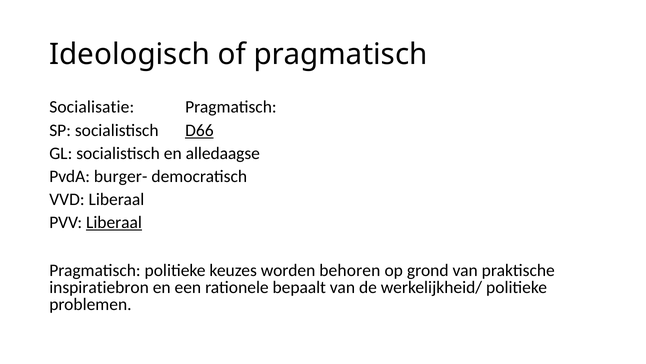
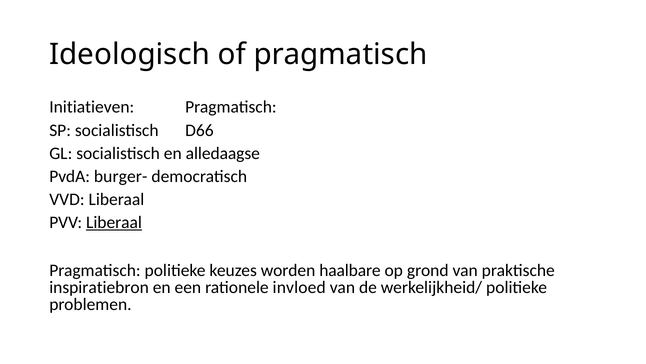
Socialisatie: Socialisatie -> Initiatieven (92, 107)
D66 underline: present -> none (199, 130)
behoren: behoren -> haalbare (350, 270)
bepaalt: bepaalt -> invloed (299, 287)
